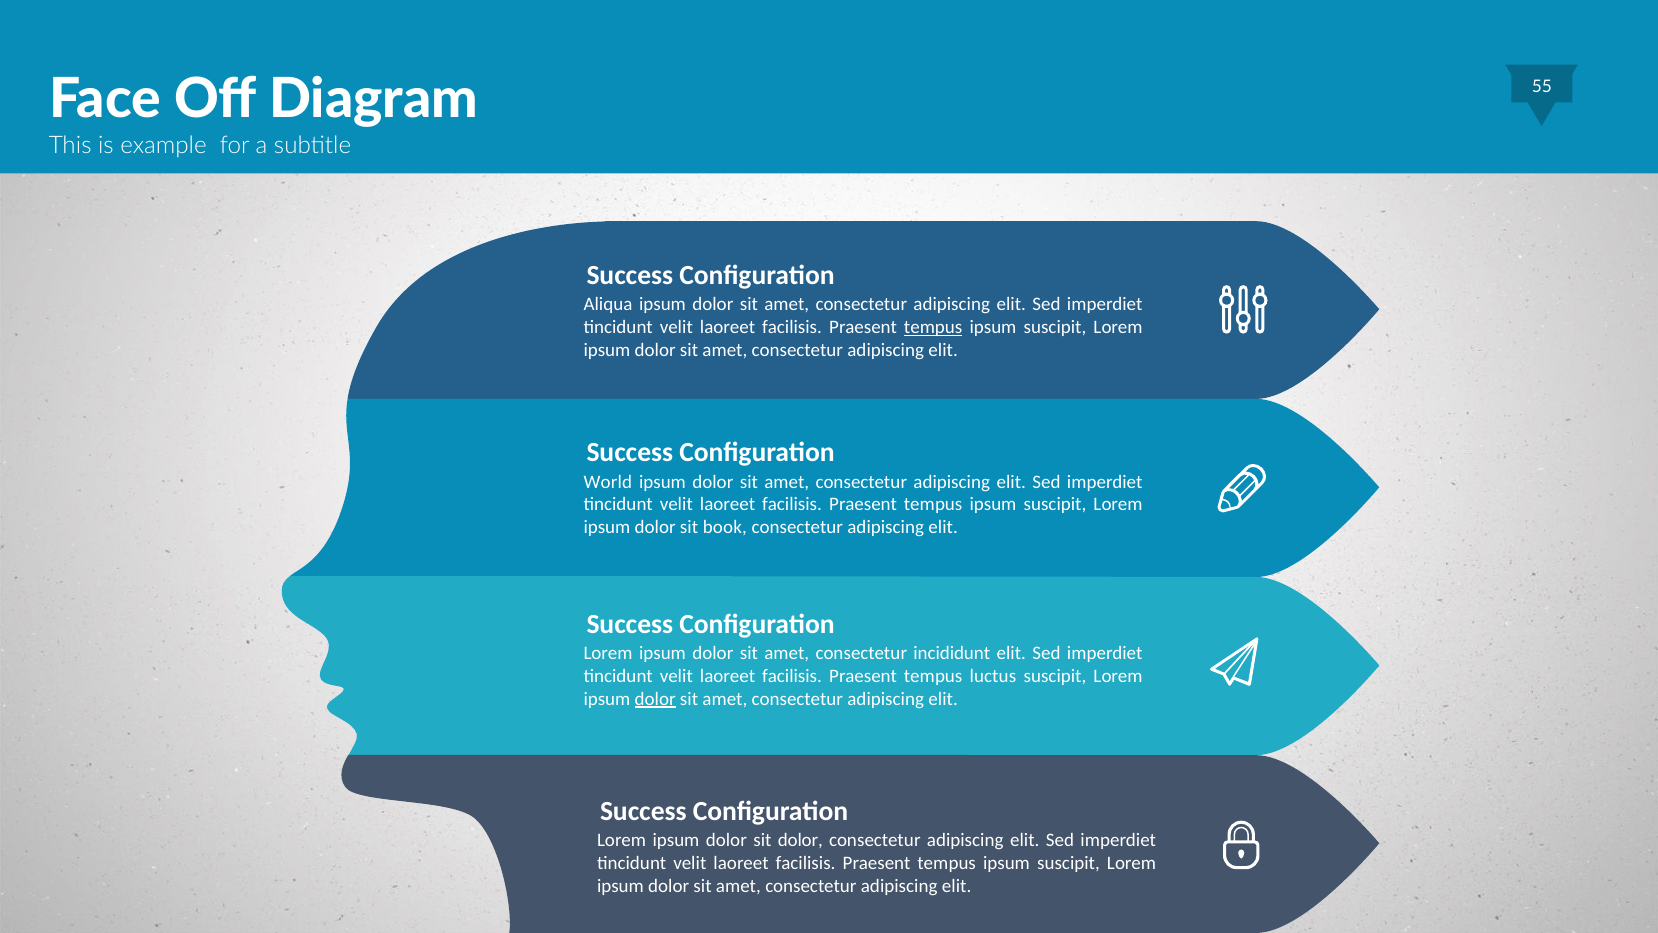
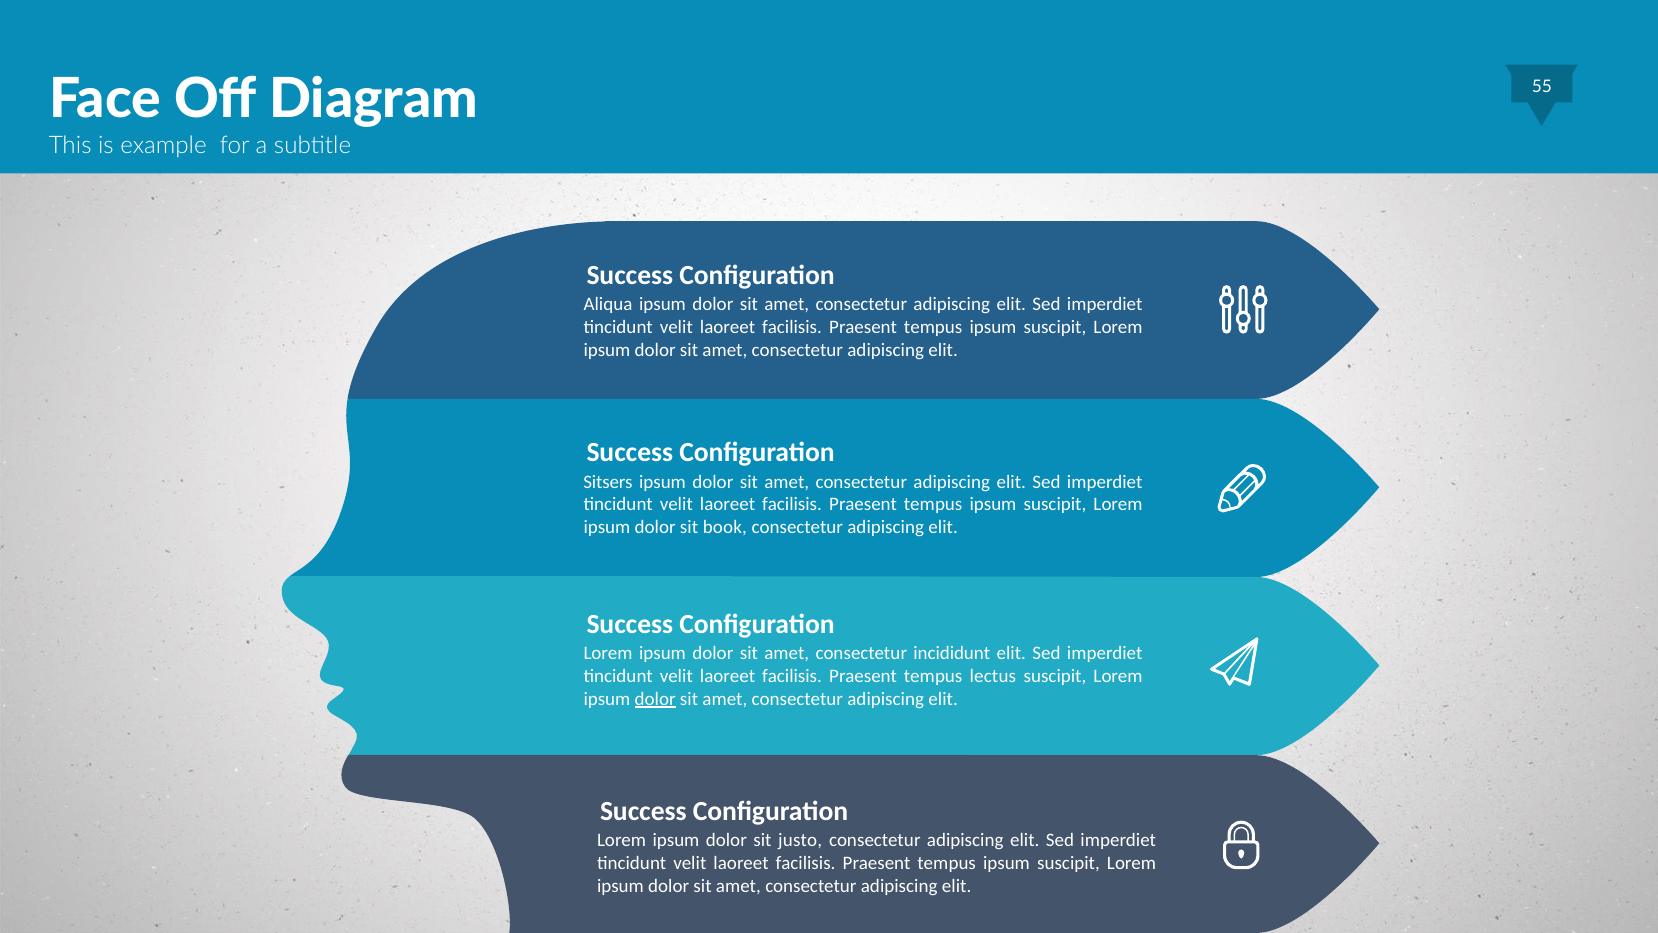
tempus underline: present -> none (933, 327)
World: World -> Sitsers (608, 482)
luctus: luctus -> lectus (993, 676)
sit dolor: dolor -> justo (800, 840)
